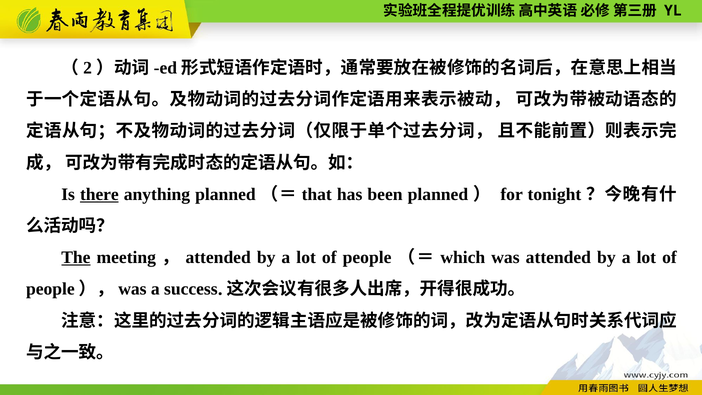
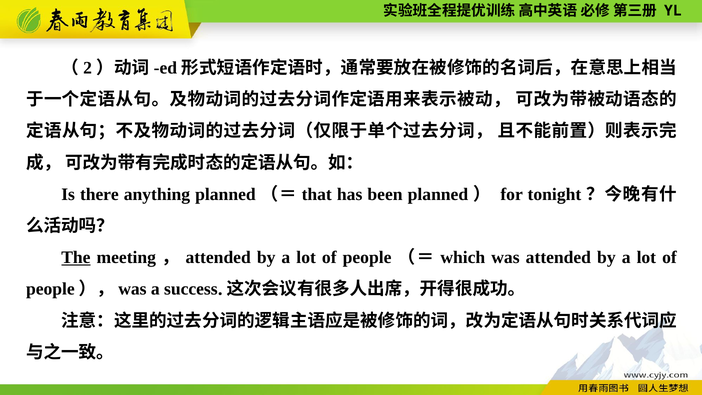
there underline: present -> none (99, 194)
